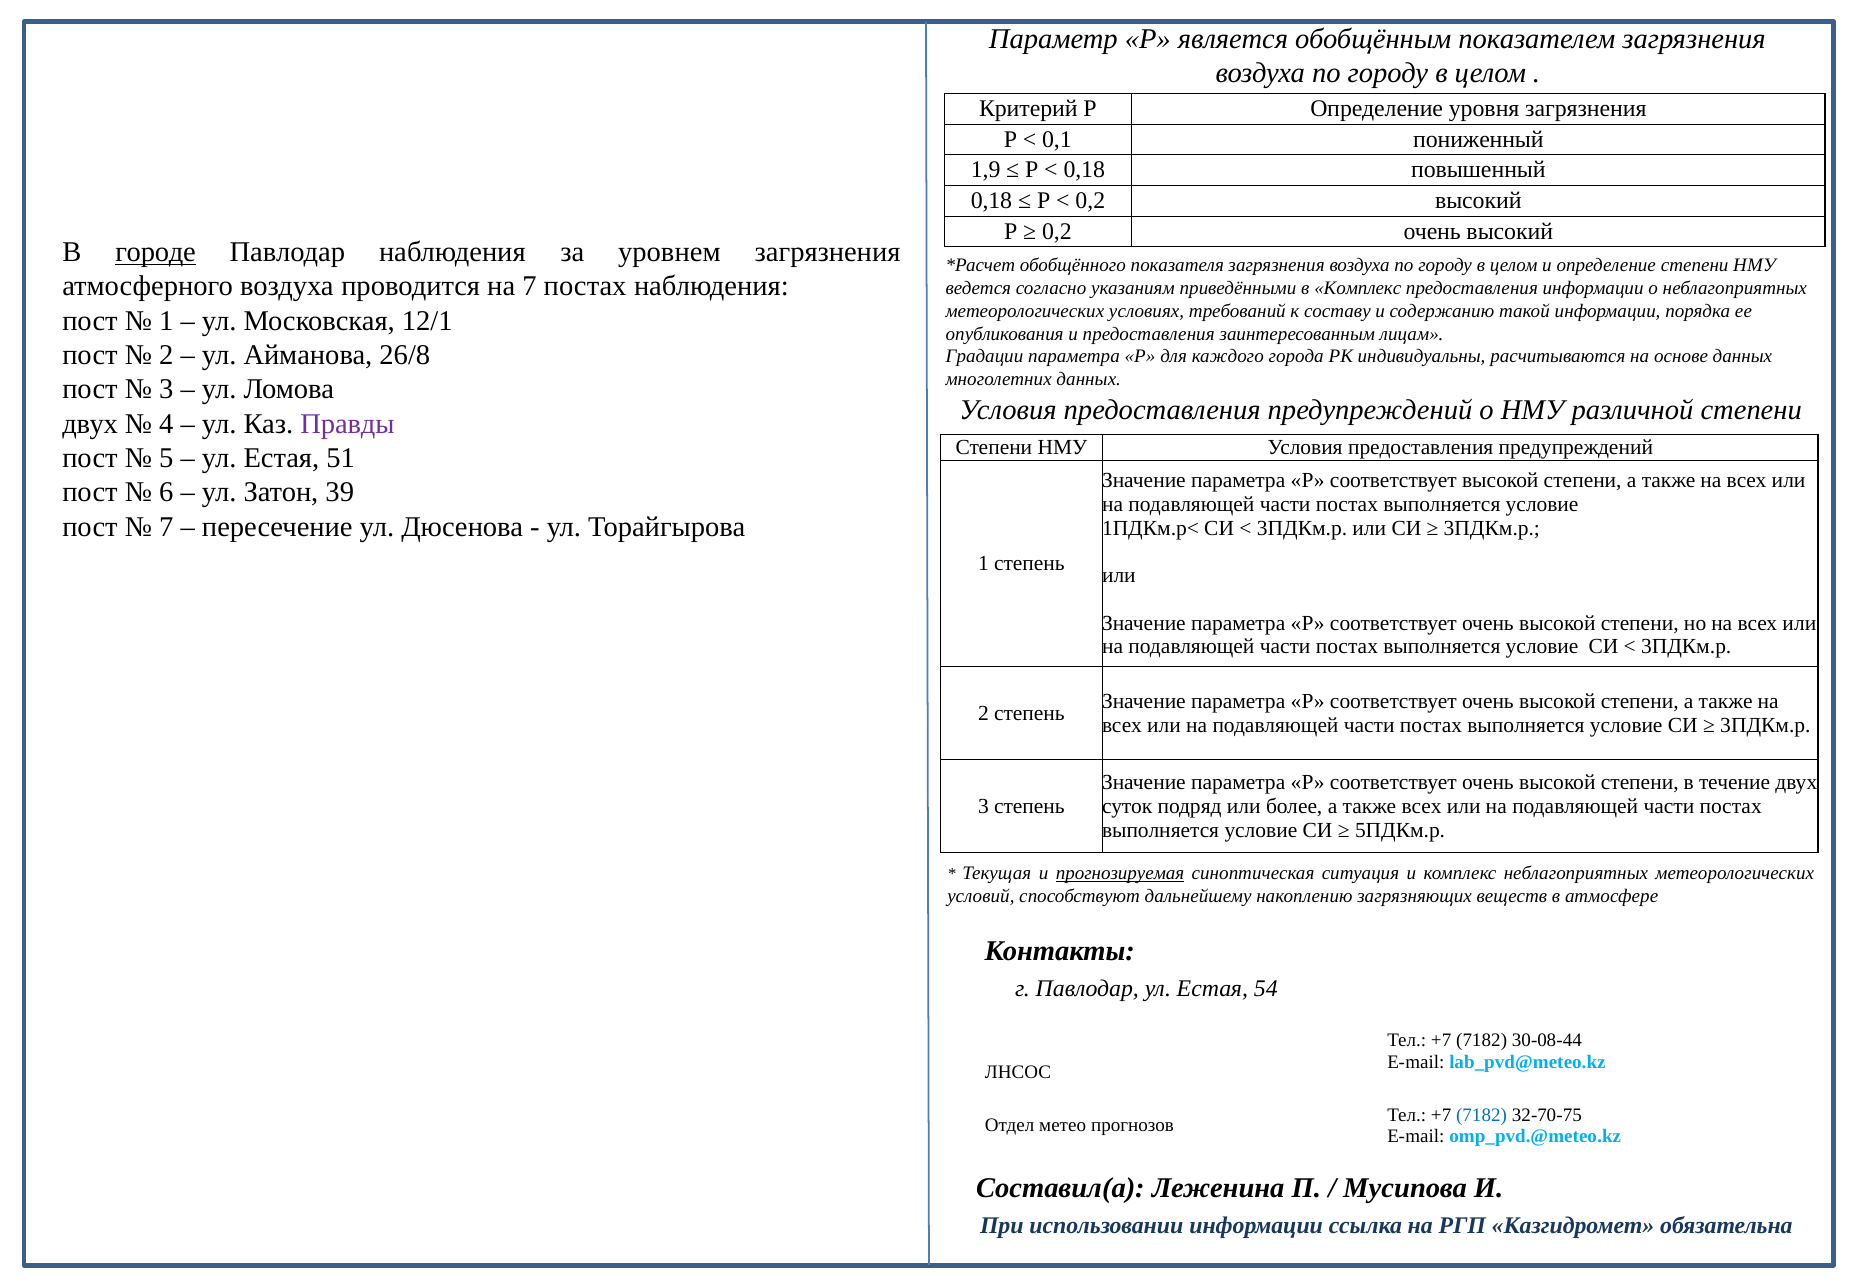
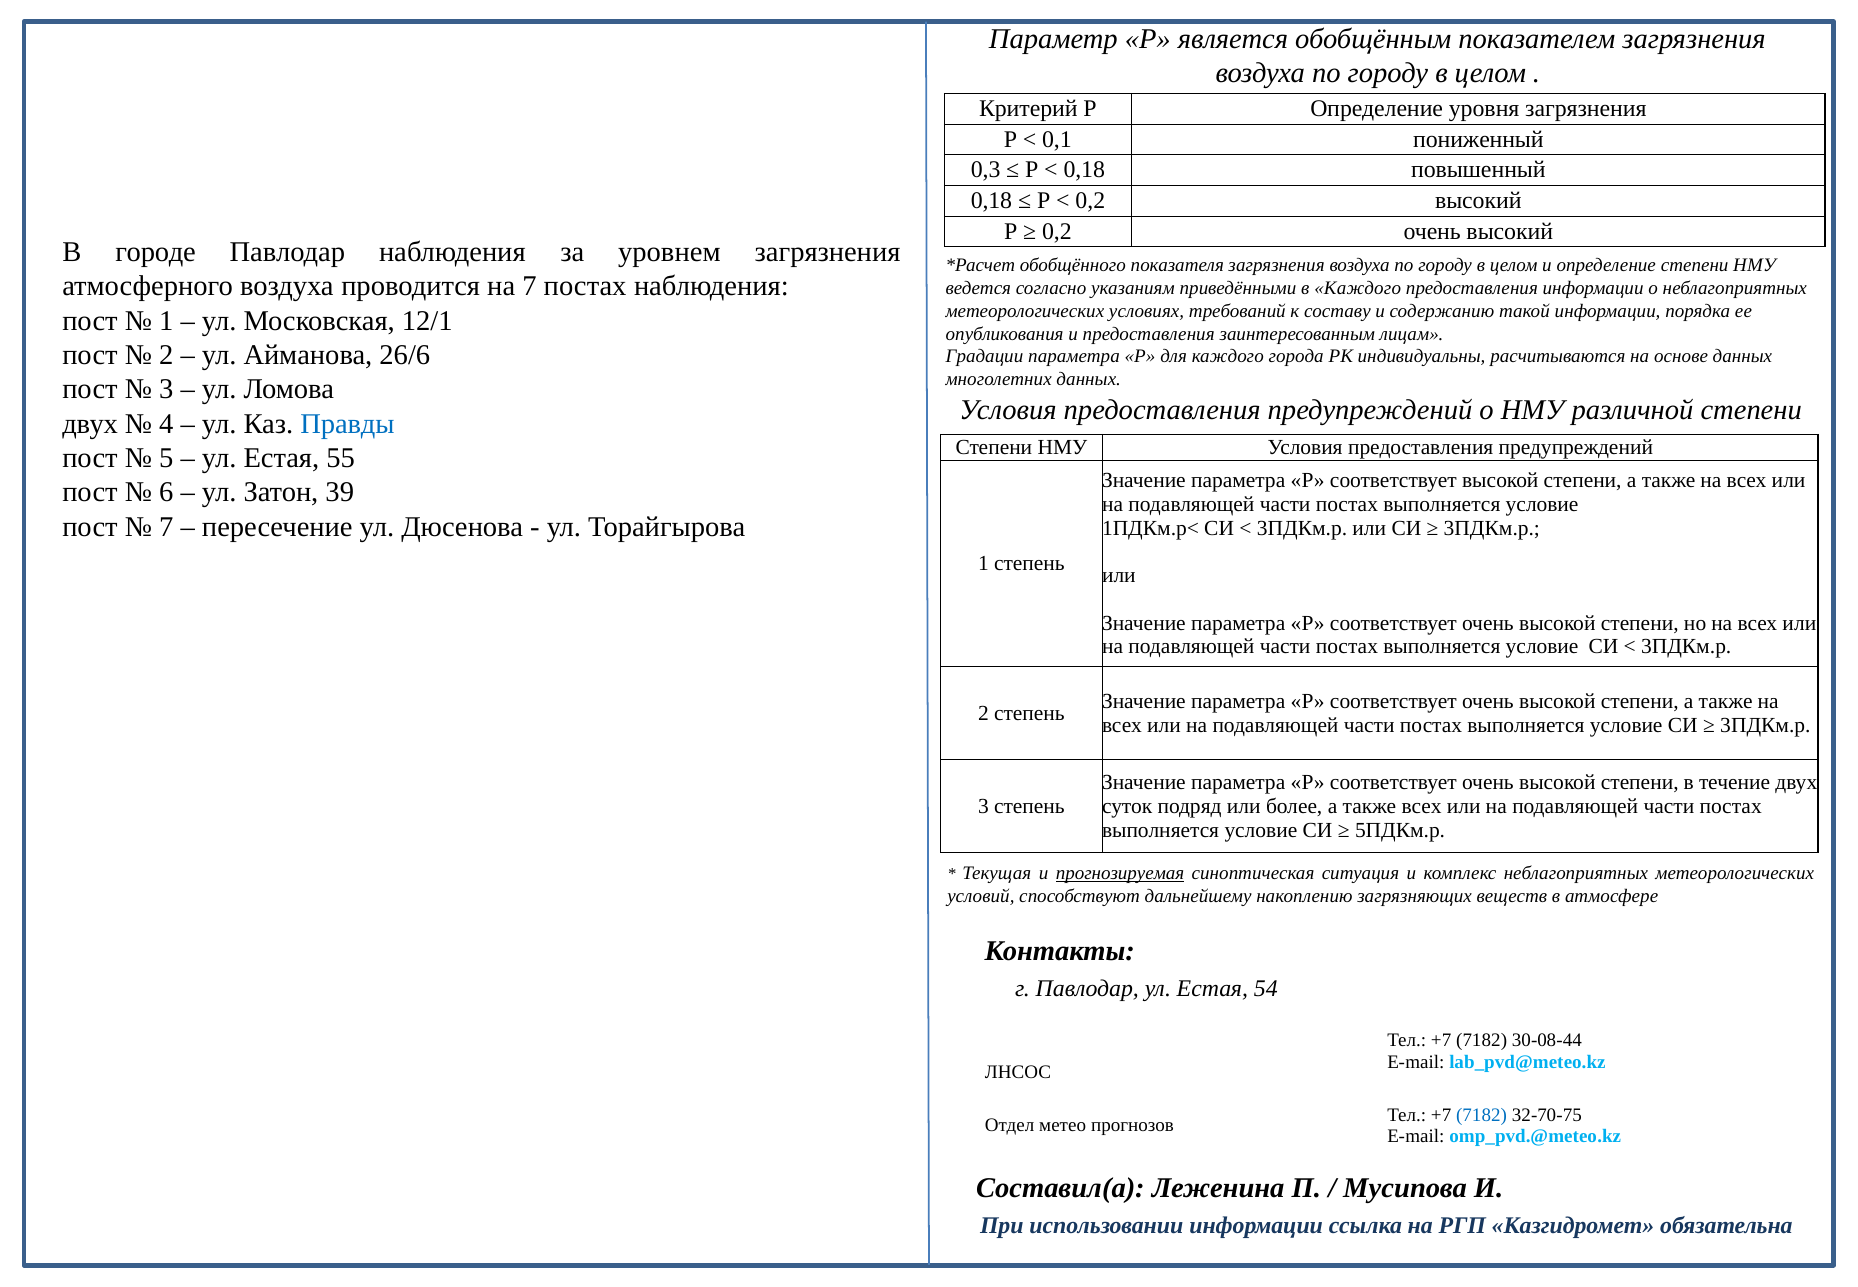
1,9: 1,9 -> 0,3 (986, 170)
городе underline: present -> none (156, 252)
в Комплекс: Комплекс -> Каждого (1358, 288)
26/8: 26/8 -> 26/6 (405, 355)
Правды colour: purple -> blue (347, 423)
51: 51 -> 55 (341, 458)
